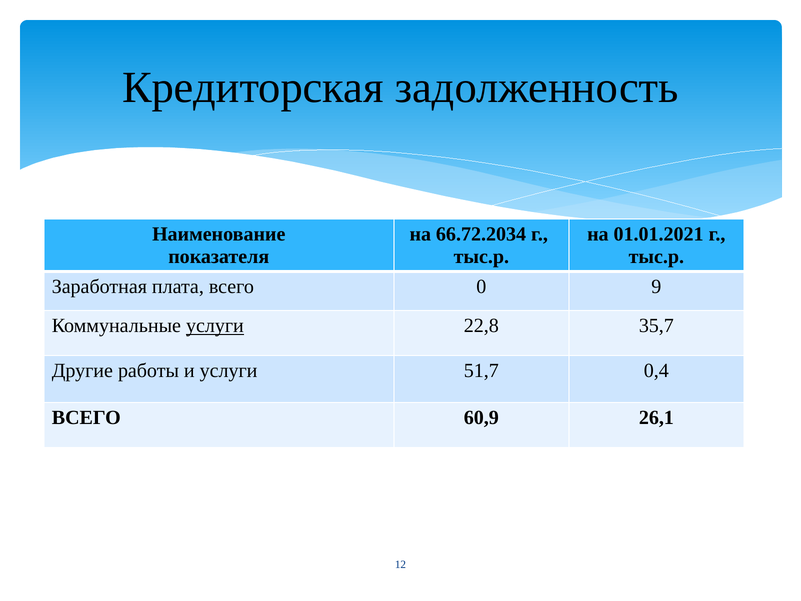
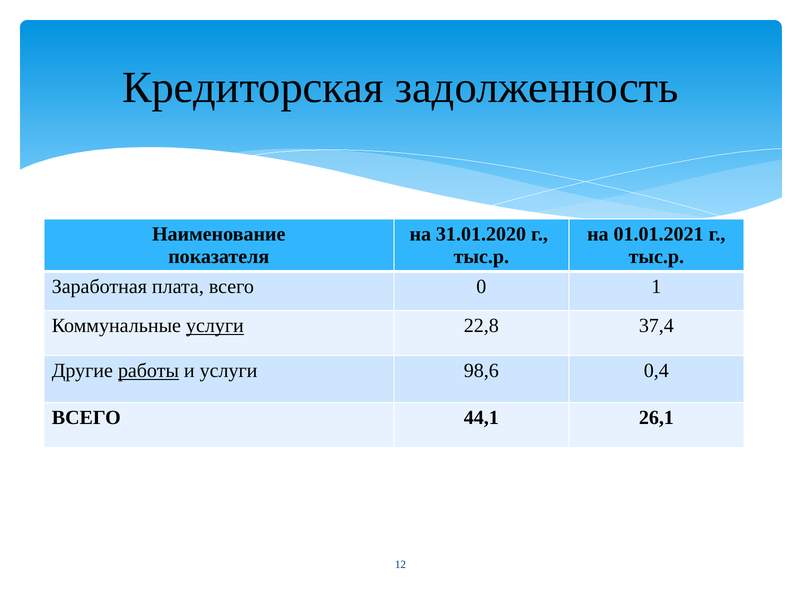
66.72.2034: 66.72.2034 -> 31.01.2020 (481, 234)
9: 9 -> 1 (656, 287)
35,7: 35,7 -> 37,4 (656, 326)
работы underline: none -> present (149, 371)
51,7: 51,7 -> 98,6 (481, 371)
60,9: 60,9 -> 44,1 (481, 417)
